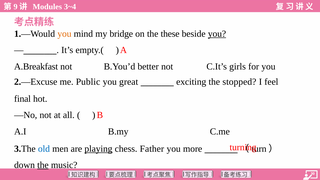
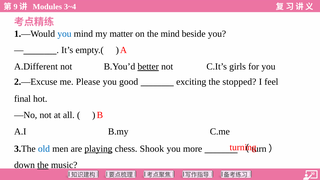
you colour: orange -> blue (64, 34)
bridge: bridge -> matter (121, 34)
the these: these -> mind (170, 34)
you underline: present -> none (217, 34)
A.Breakfast: A.Breakfast -> A.Different (36, 67)
better underline: none -> present (148, 67)
Public: Public -> Please (88, 82)
great: great -> good (129, 82)
Father: Father -> Shook (152, 149)
